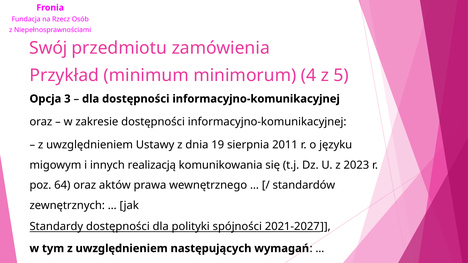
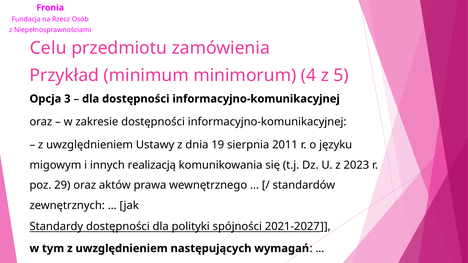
Swój: Swój -> Celu (48, 48)
64: 64 -> 29 (62, 185)
